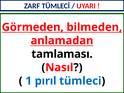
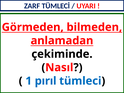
tamlaması: tamlaması -> çekiminde (62, 54)
